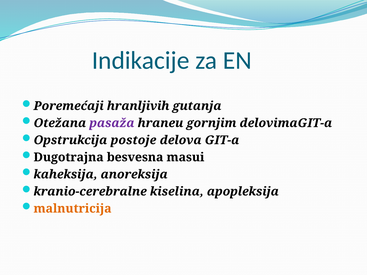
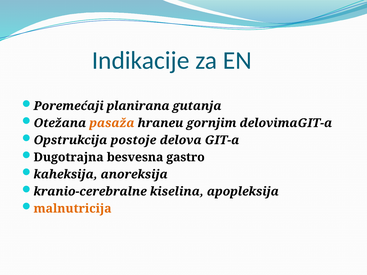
hranljivih: hranljivih -> planirana (138, 106)
pasaža colour: purple -> orange (112, 123)
masui: masui -> gastro (186, 157)
